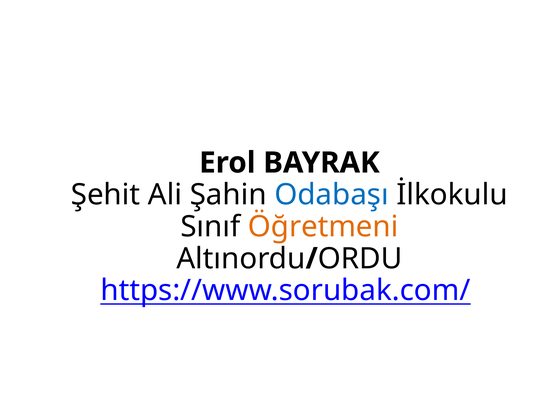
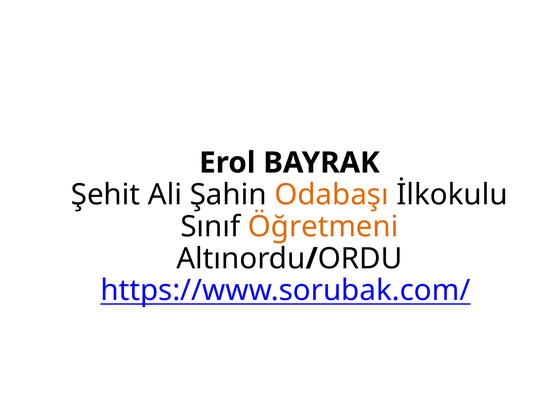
Odabaşı colour: blue -> orange (332, 195)
